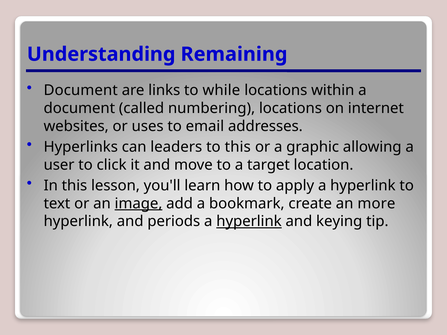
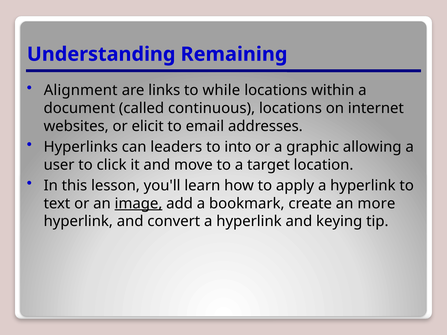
Document: Document -> Alignment (81, 90)
numbering: numbering -> continuous (212, 108)
uses: uses -> elicit (148, 126)
to this: this -> into (238, 147)
periods: periods -> convert (174, 222)
hyperlink underline: present -> none (249, 222)
